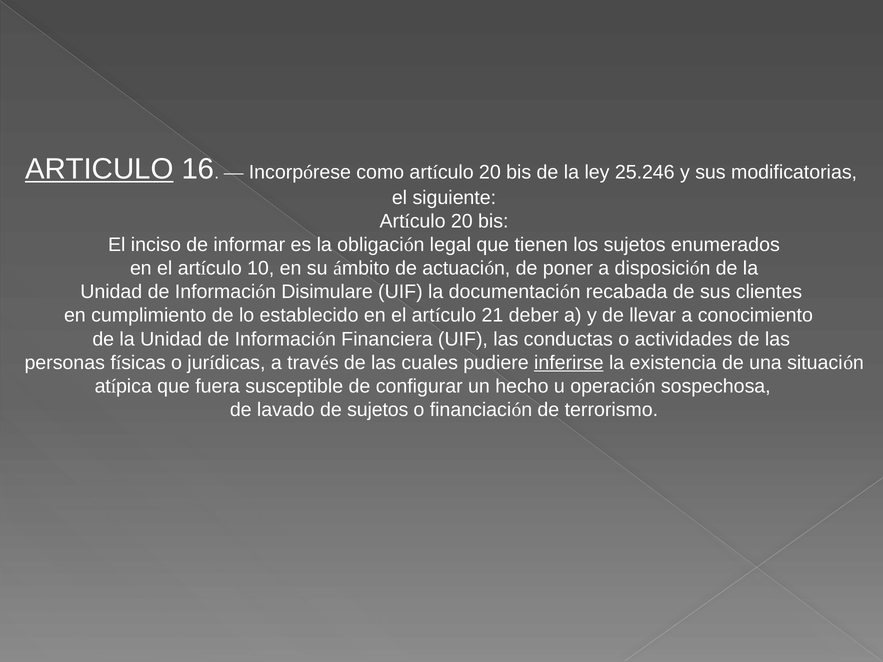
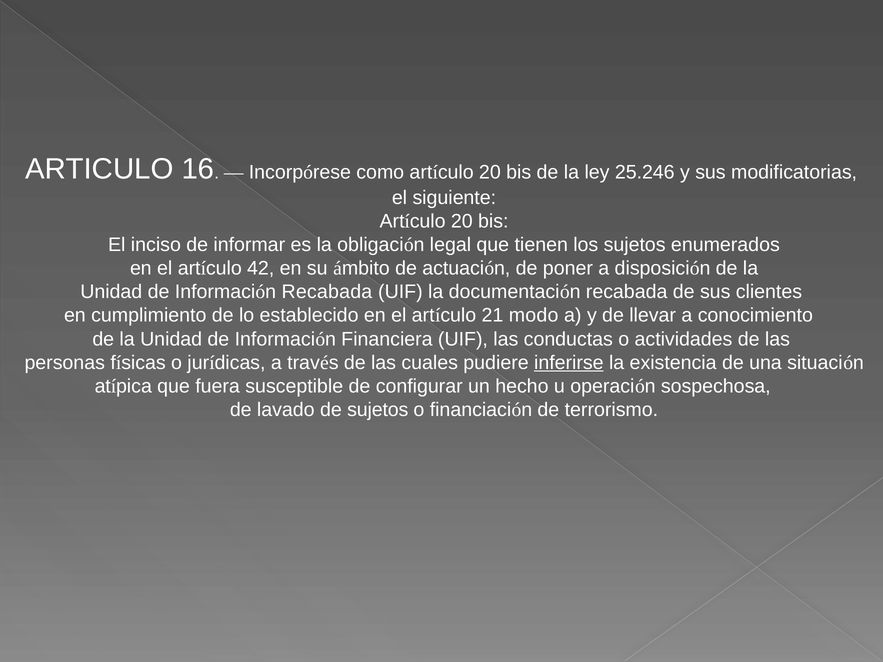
ARTICULO underline: present -> none (99, 169)
10: 10 -> 42 (261, 269)
Información Disimulare: Disimulare -> Recabada (327, 292)
deber: deber -> modo (534, 316)
